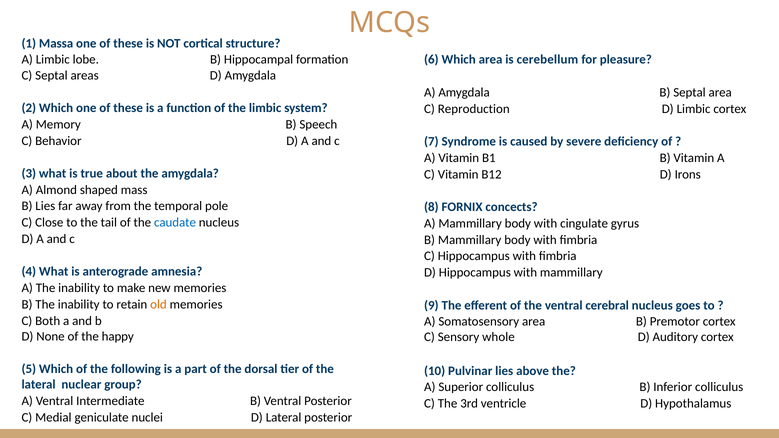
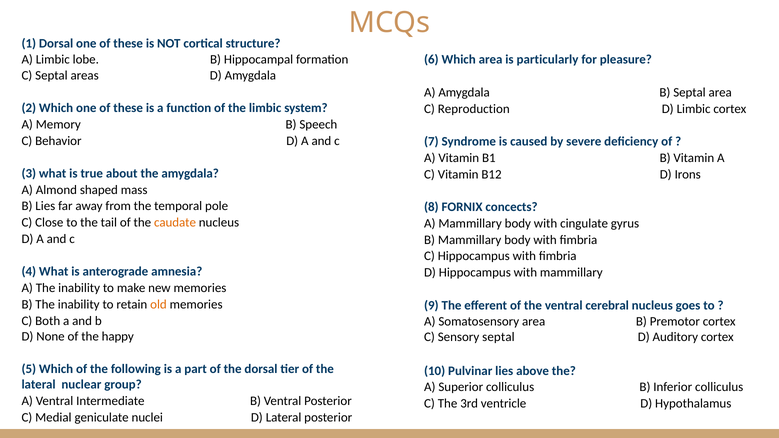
1 Massa: Massa -> Dorsal (56, 43)
cerebellum: cerebellum -> particularly (547, 60)
caudate colour: blue -> orange (175, 223)
Sensory whole: whole -> septal (498, 337)
